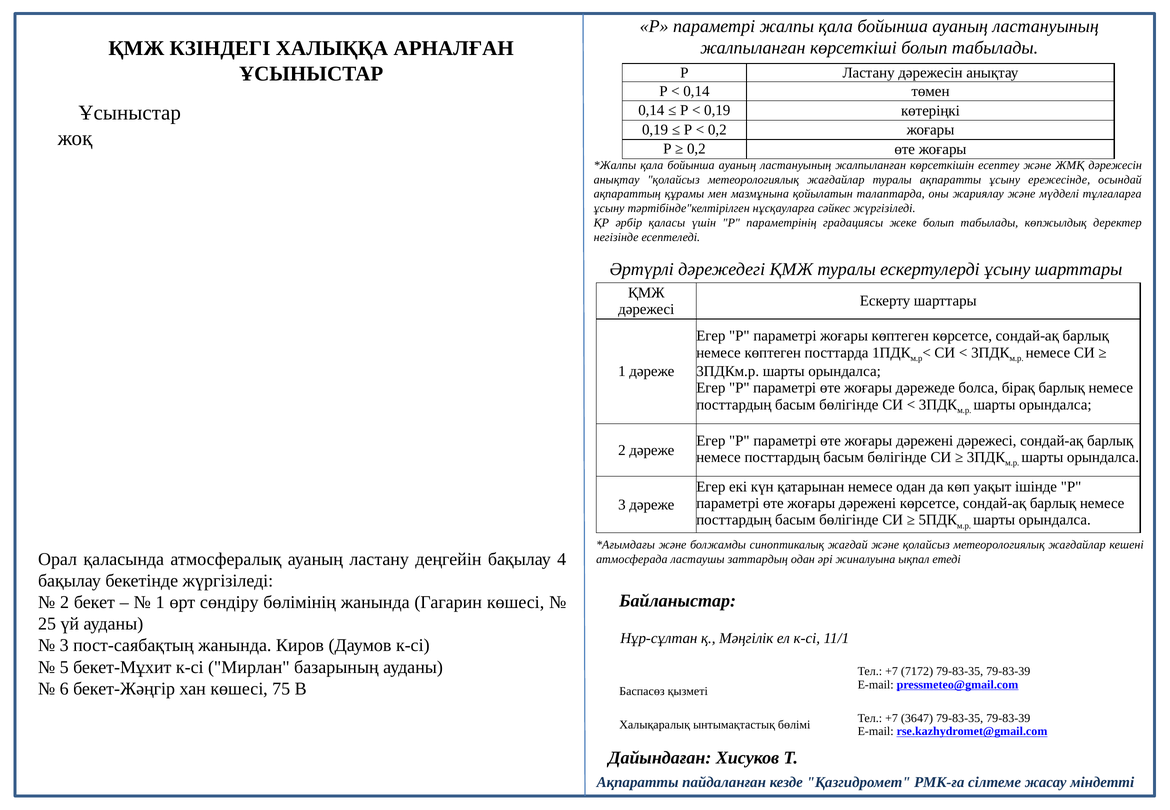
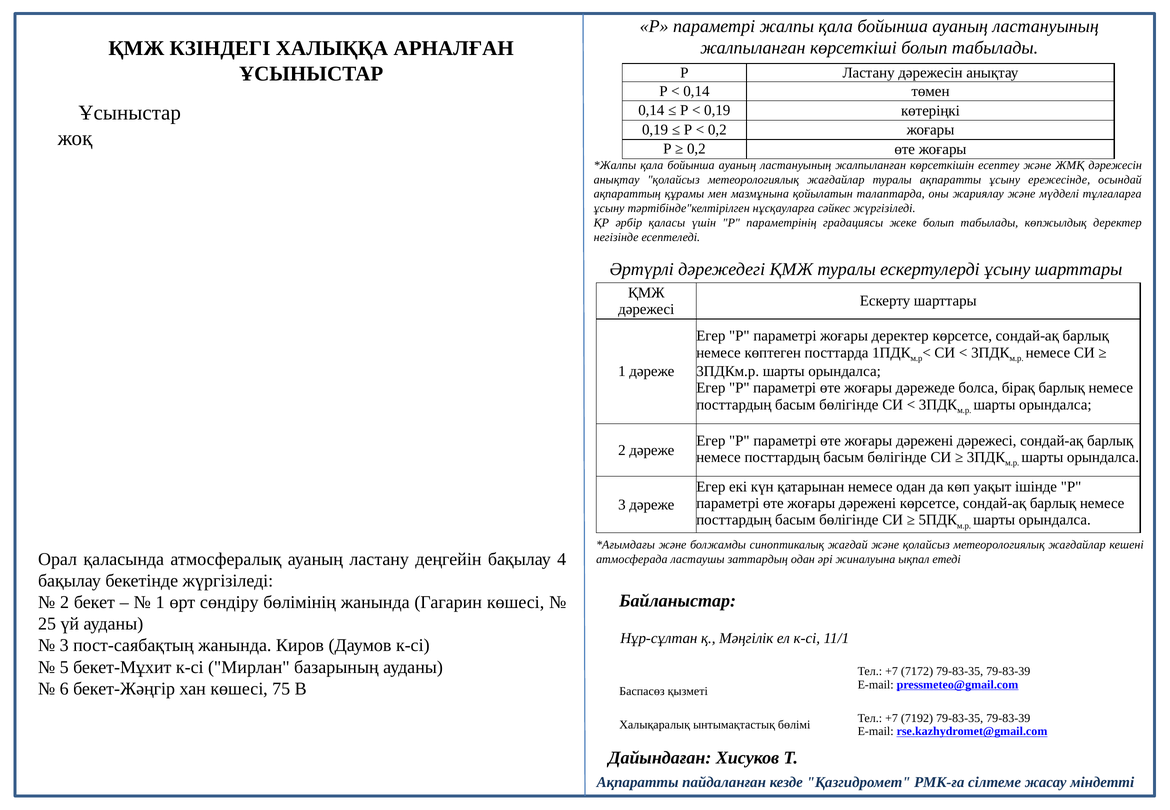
жоғары көптеген: көптеген -> деректер (900, 336)
3647: 3647 -> 7192 (917, 718)
